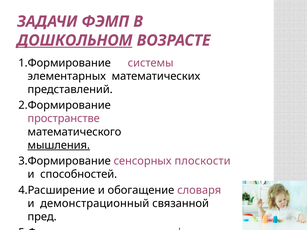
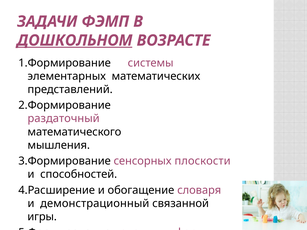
пространстве: пространстве -> раздаточный (64, 119)
мышления underline: present -> none (59, 145)
пред: пред -> игры (42, 217)
